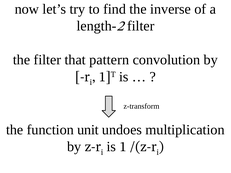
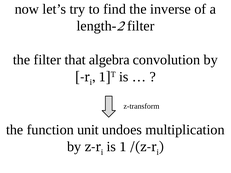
pattern: pattern -> algebra (109, 60)
